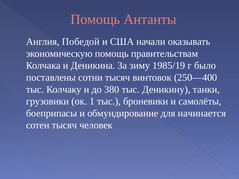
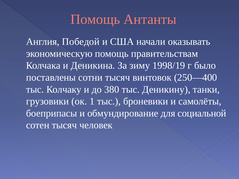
1985/19: 1985/19 -> 1998/19 (169, 66)
начинается: начинается -> социальной (202, 113)
